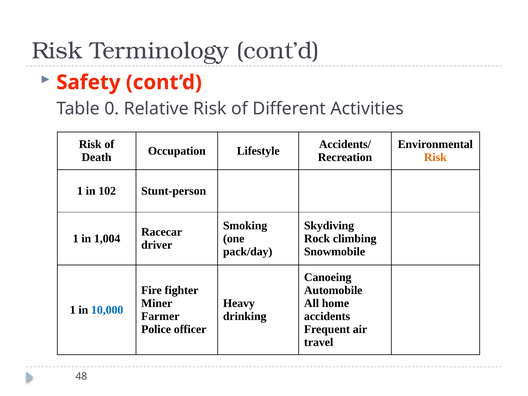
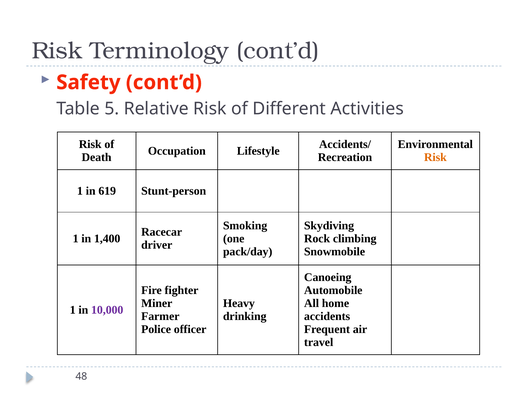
0: 0 -> 5 (112, 109)
102: 102 -> 619 (107, 191)
1,004: 1,004 -> 1,400 (107, 239)
10,000 colour: blue -> purple (107, 310)
